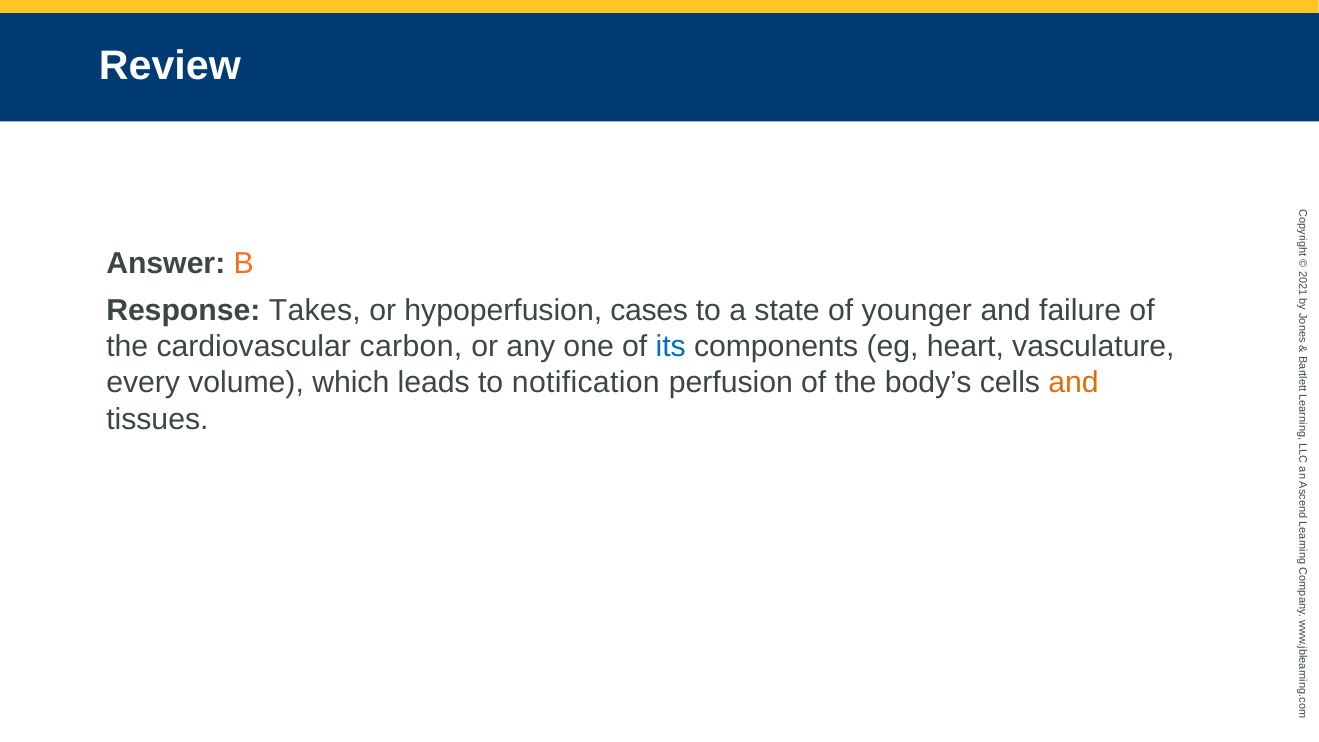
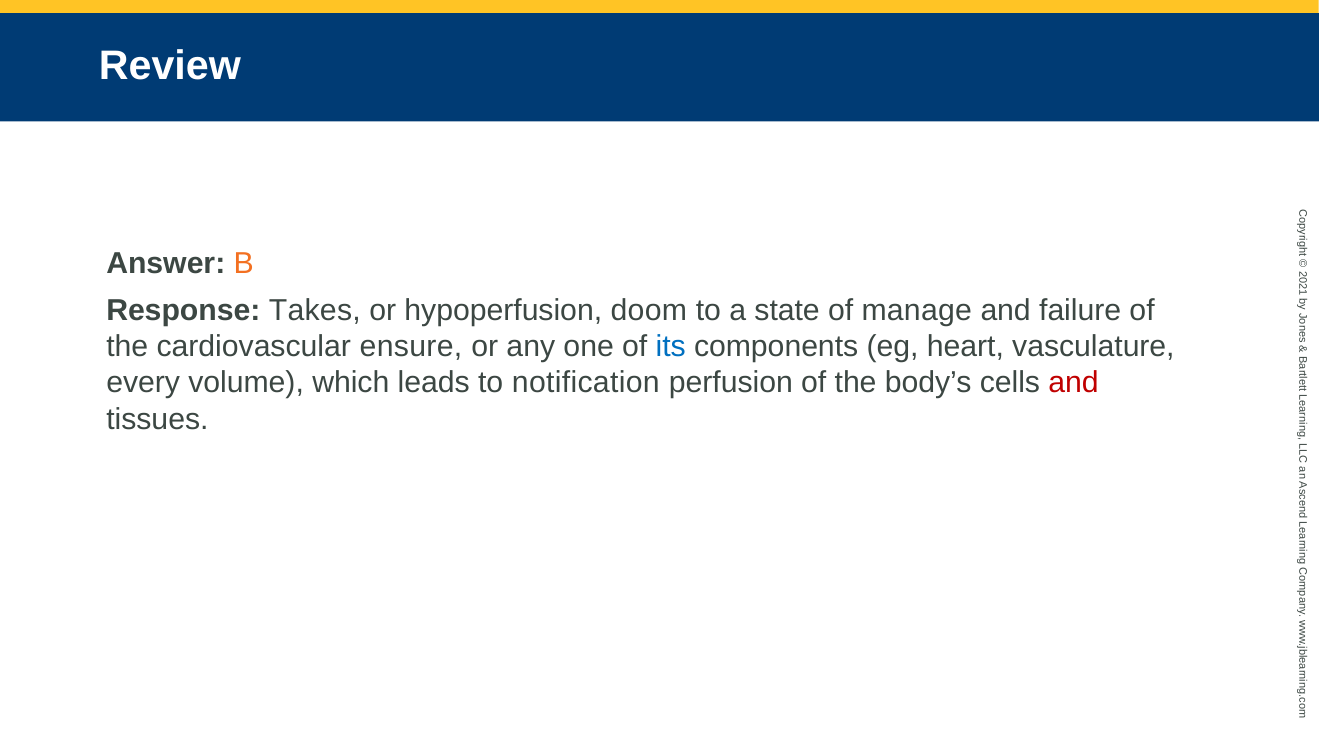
cases: cases -> doom (649, 310)
younger: younger -> manage (917, 310)
carbon: carbon -> ensure (411, 347)
and colour: orange -> red (1074, 383)
